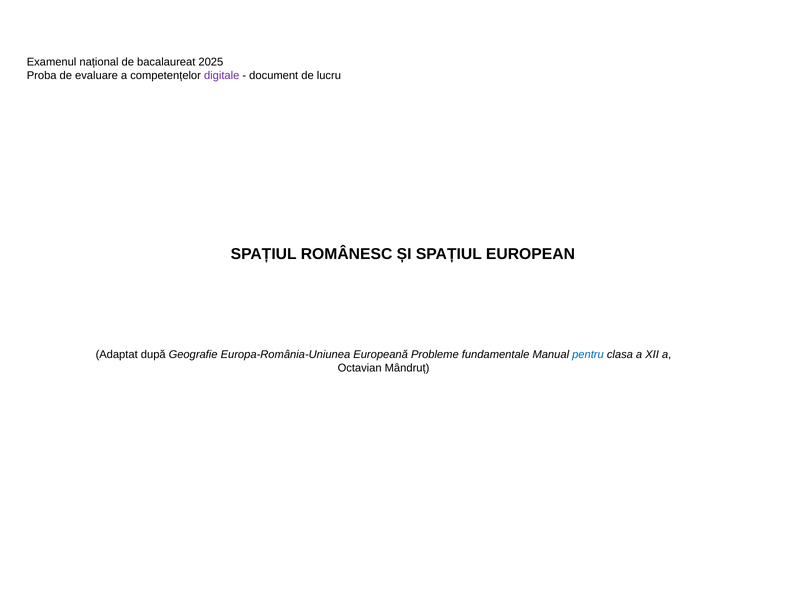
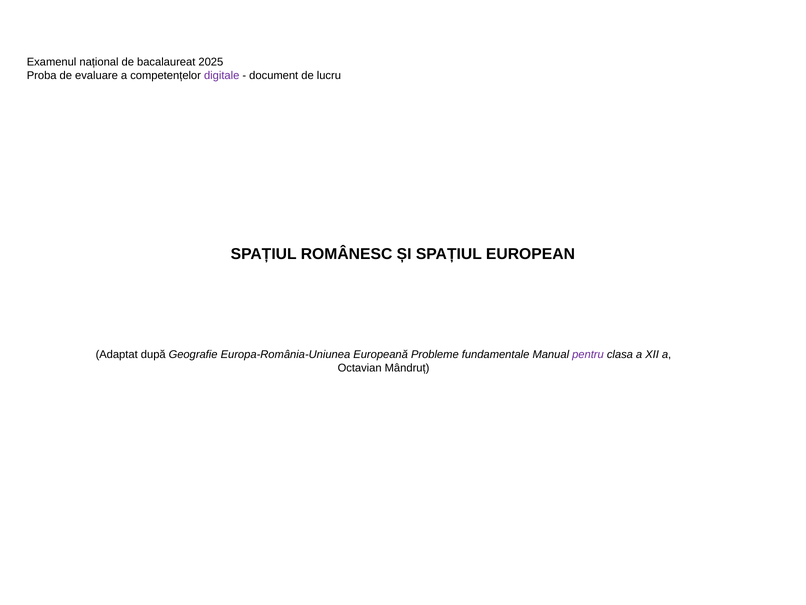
pentru colour: blue -> purple (588, 354)
